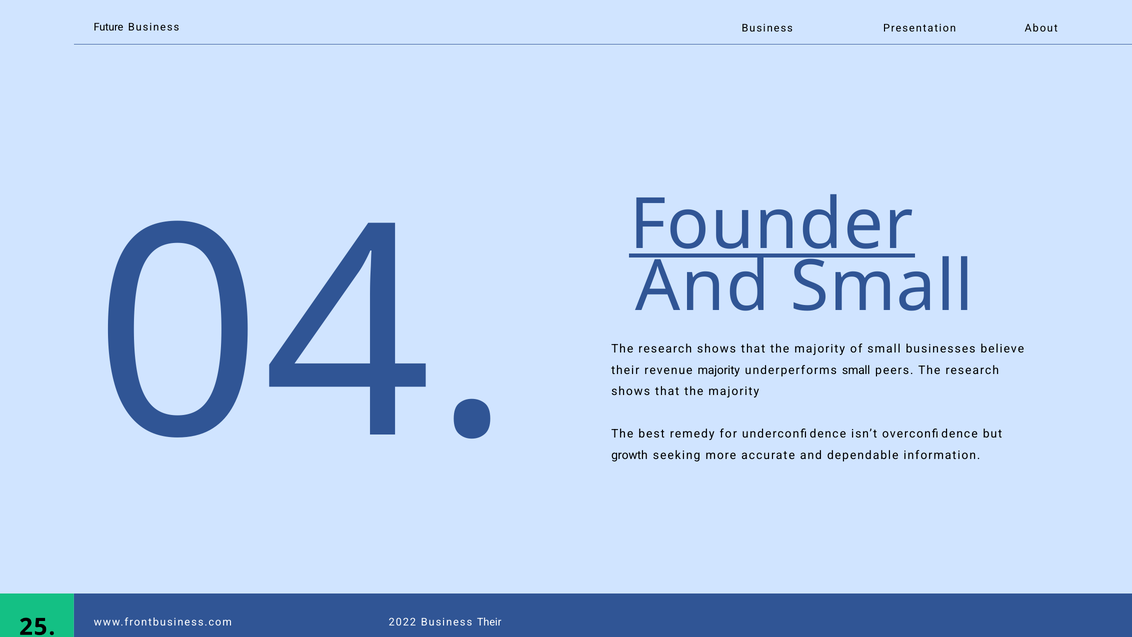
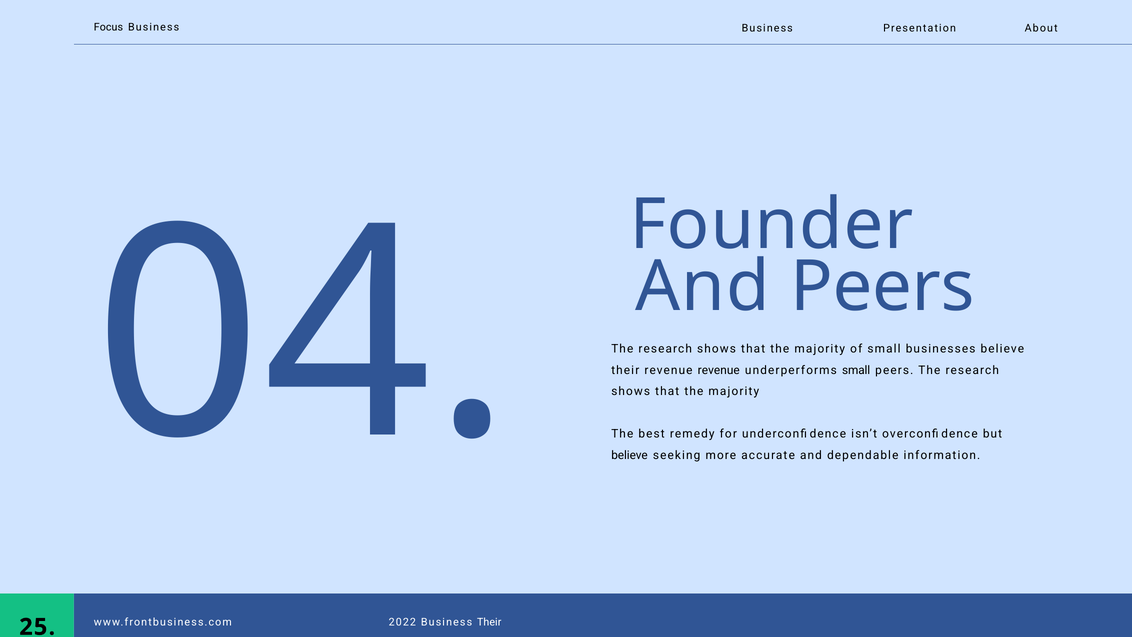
Future: Future -> Focus (108, 27)
Founder underline: present -> none (772, 225)
And Small: Small -> Peers (882, 287)
revenue majority: majority -> revenue (719, 370)
growth: growth -> believe (630, 455)
